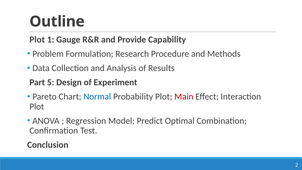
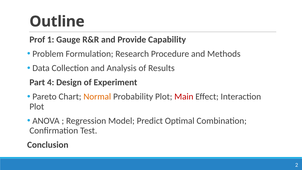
Plot: Plot -> Prof (37, 40)
5: 5 -> 4 (51, 82)
Normal colour: blue -> orange (97, 97)
